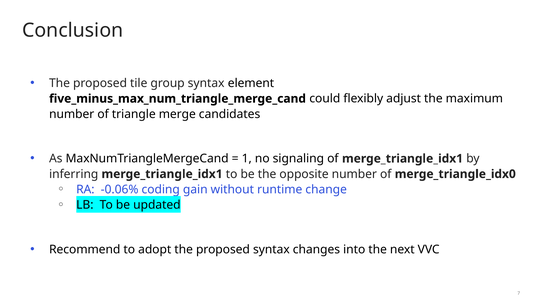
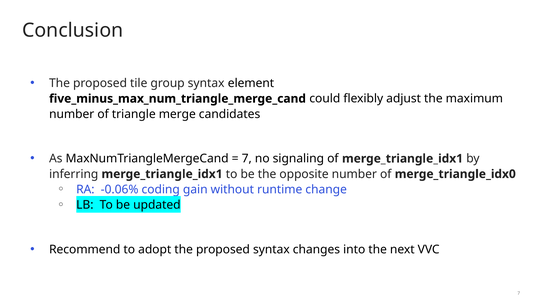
1: 1 -> 7 (247, 159)
